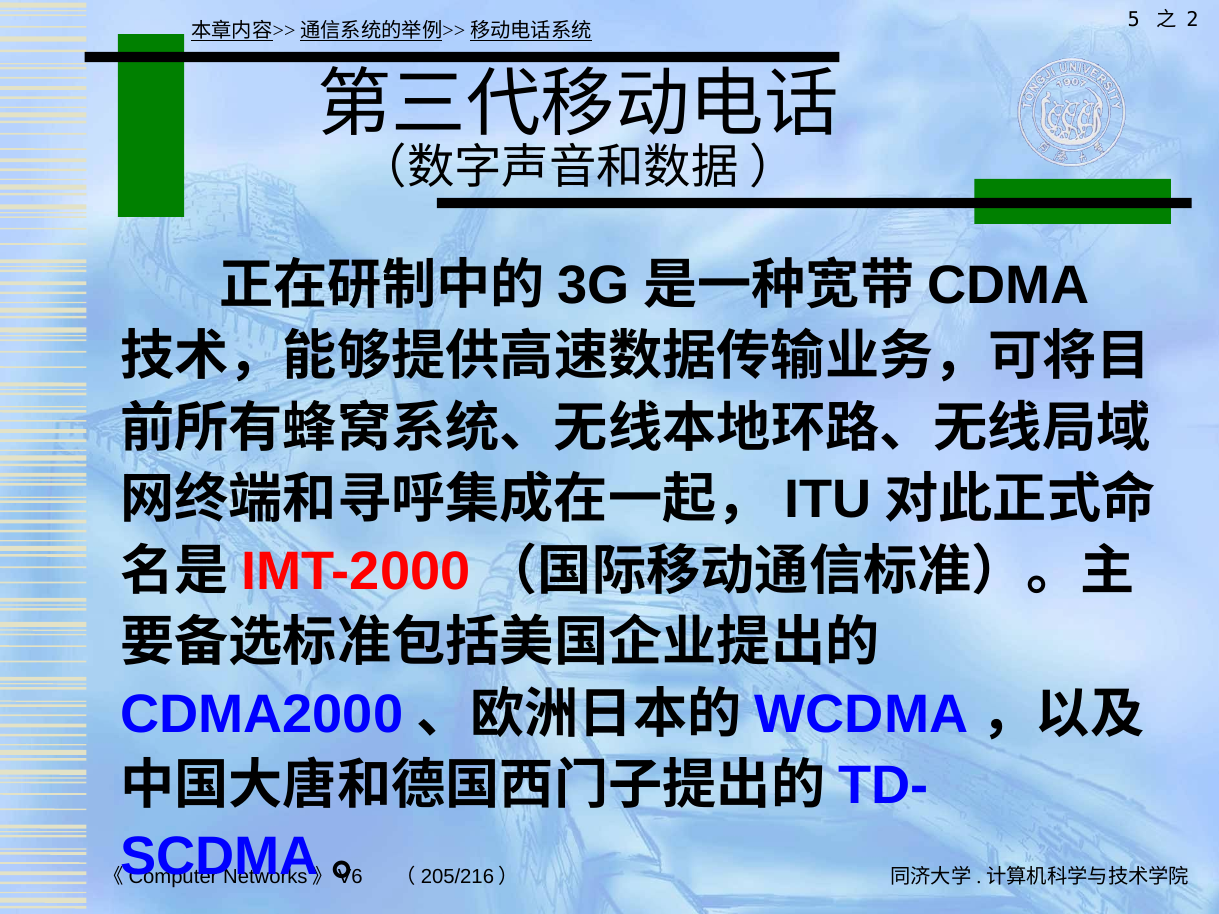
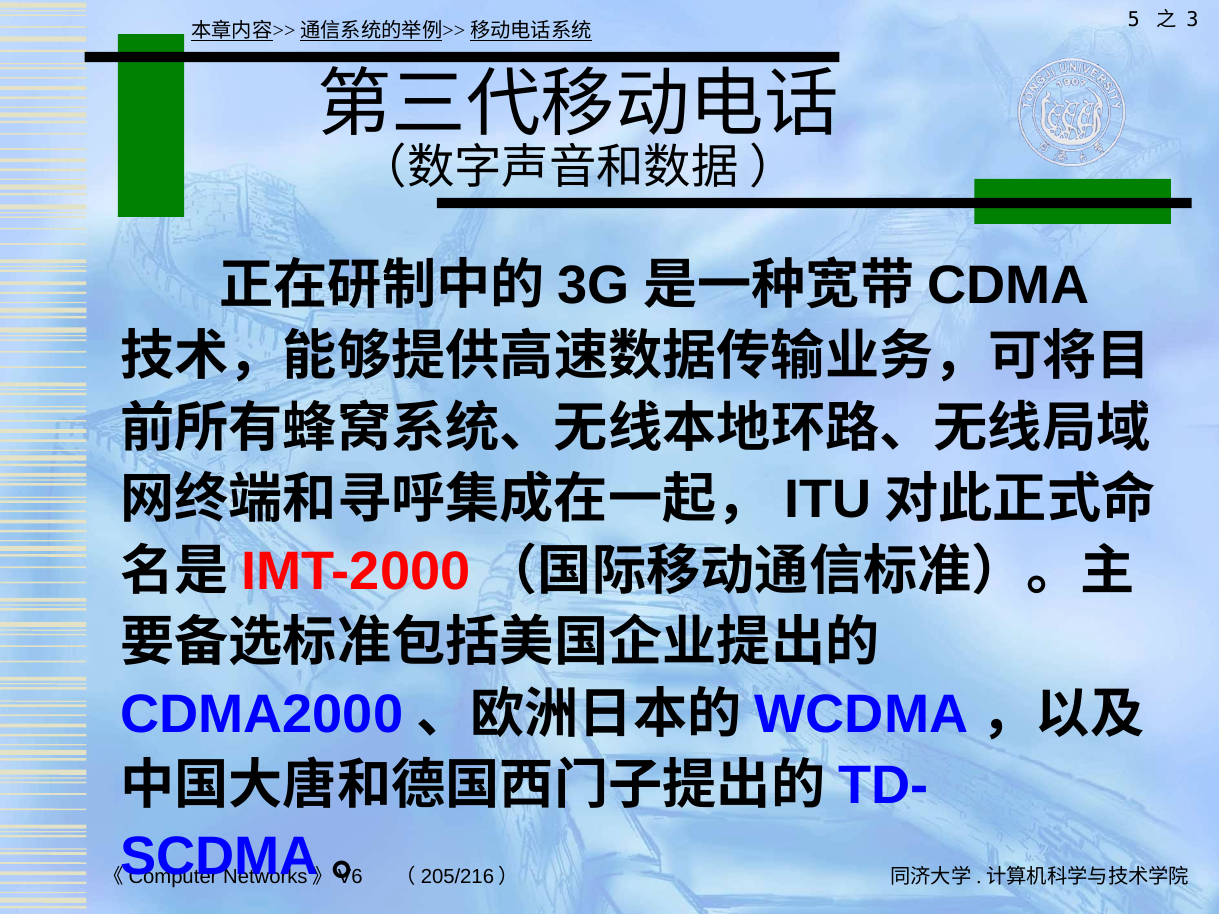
2: 2 -> 3 (1193, 20)
